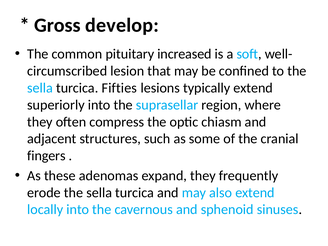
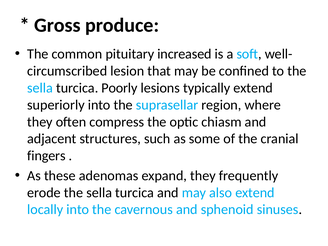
develop: develop -> produce (122, 25)
Fifties: Fifties -> Poorly (119, 88)
